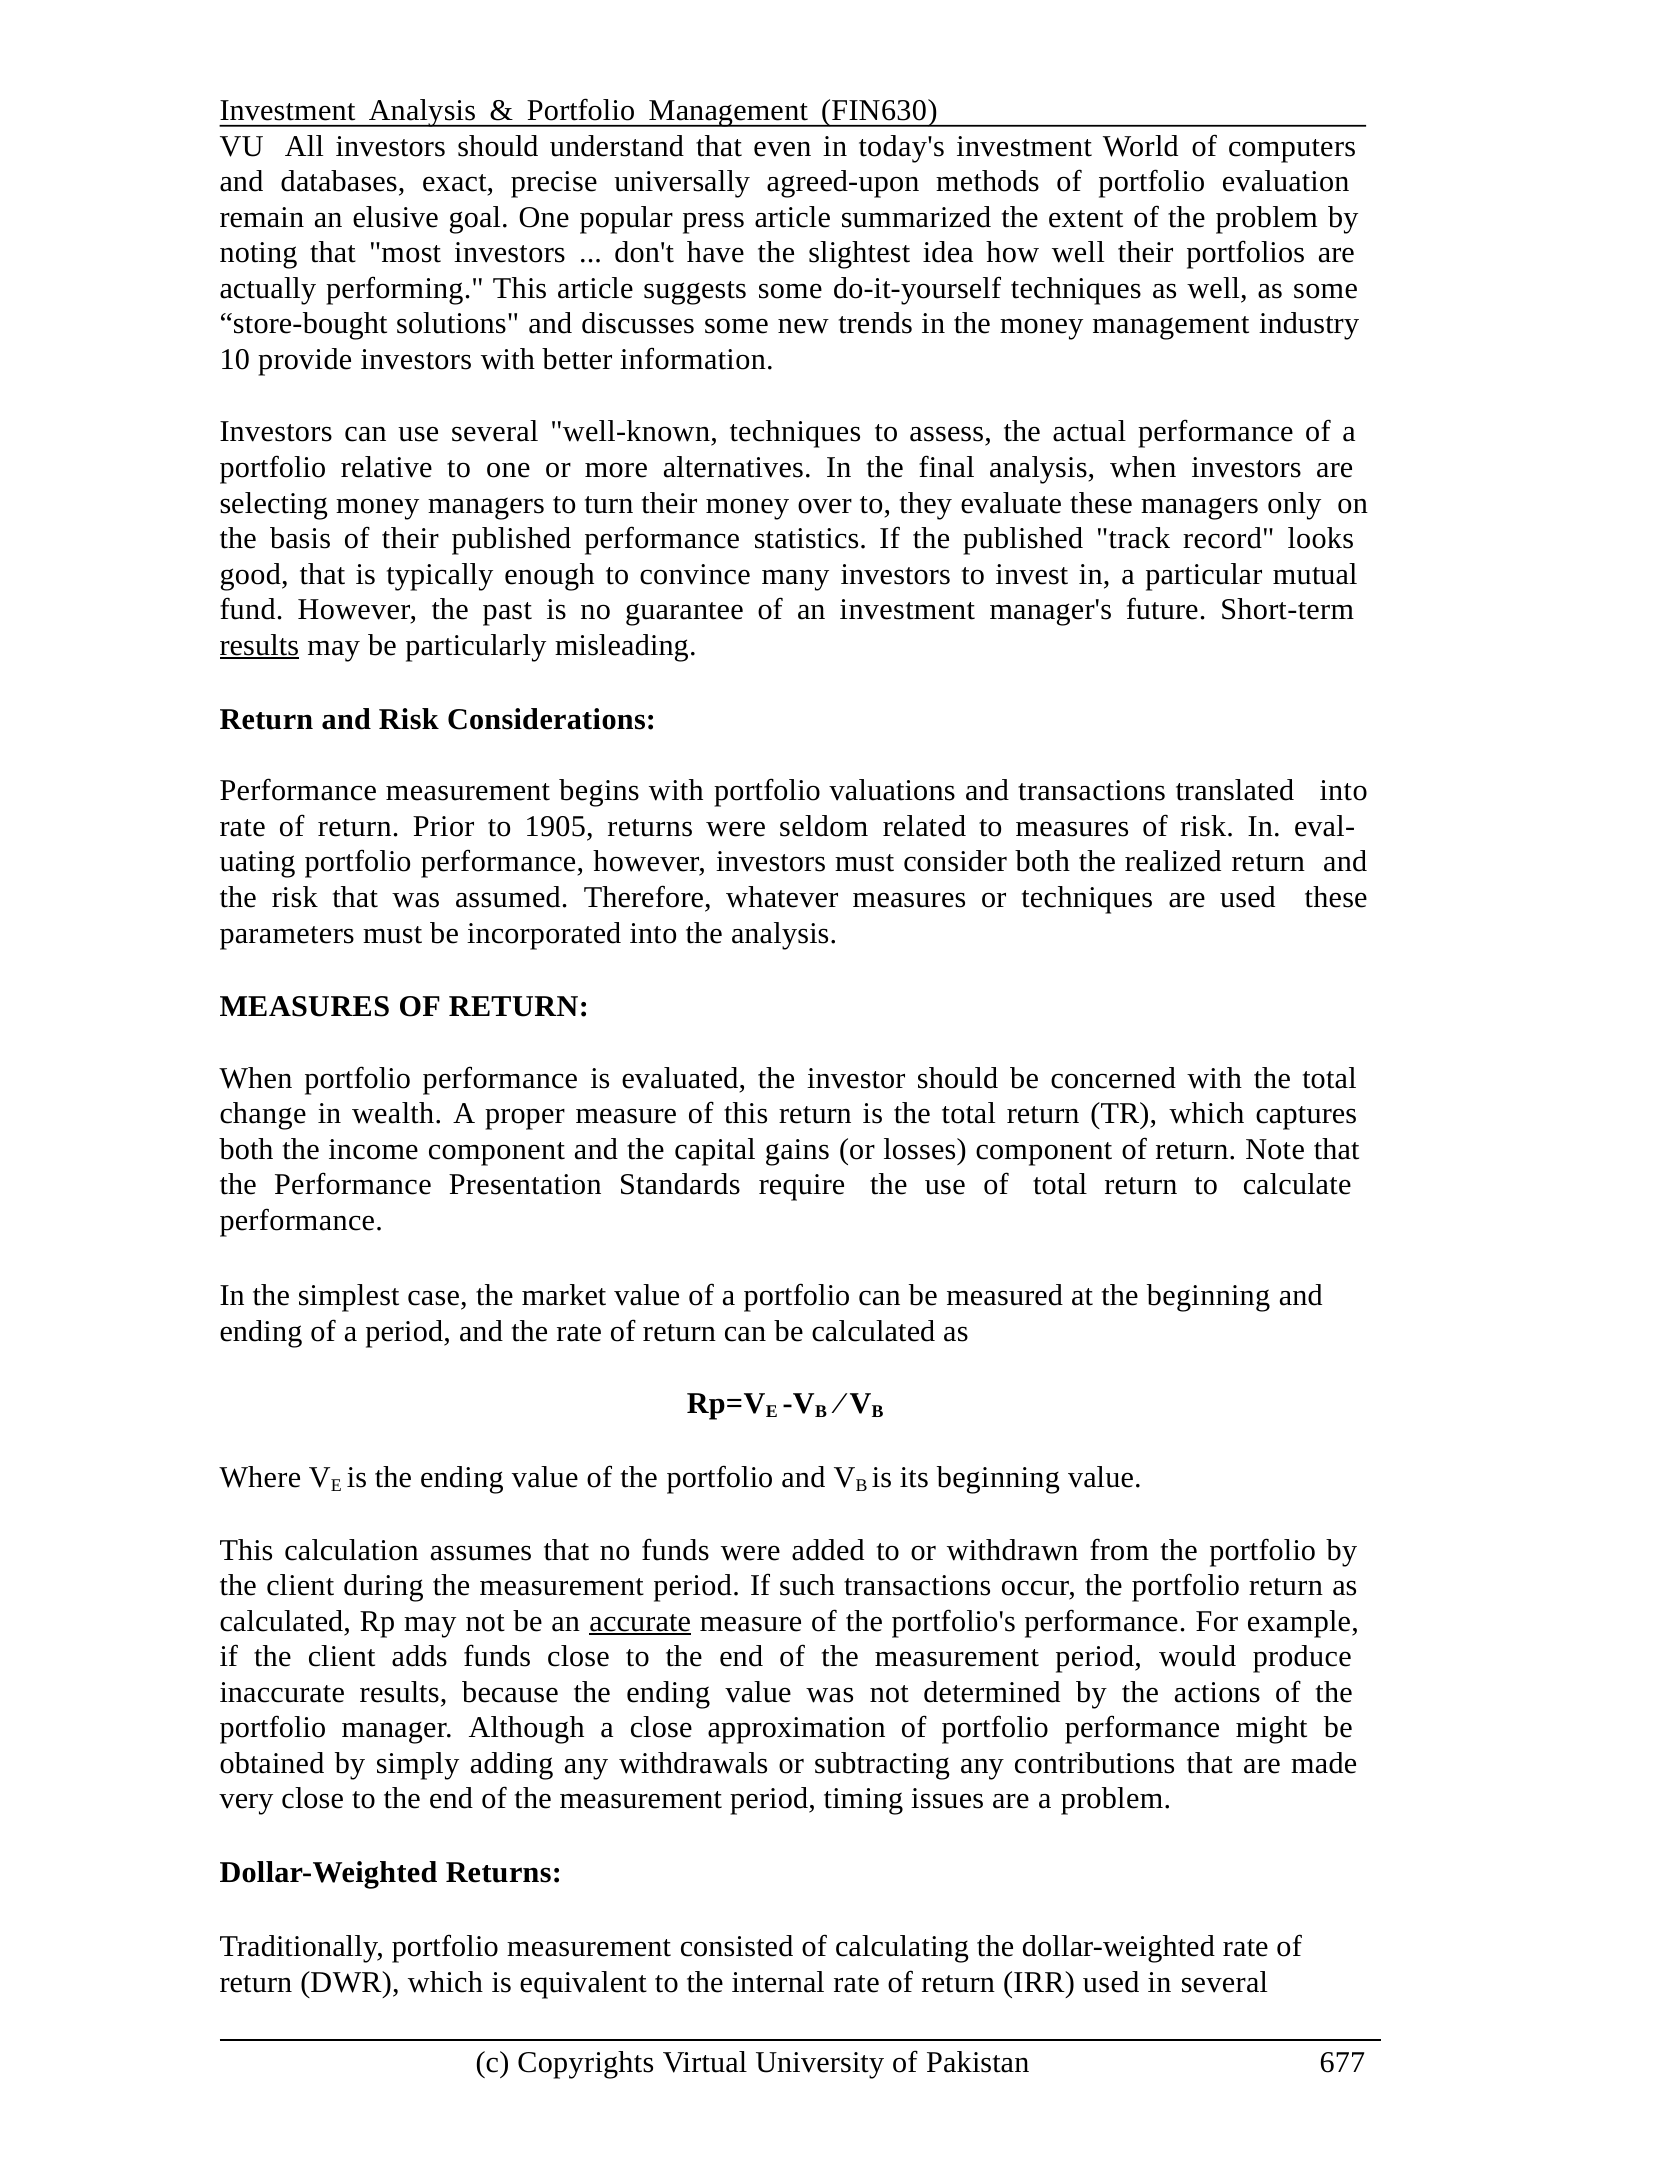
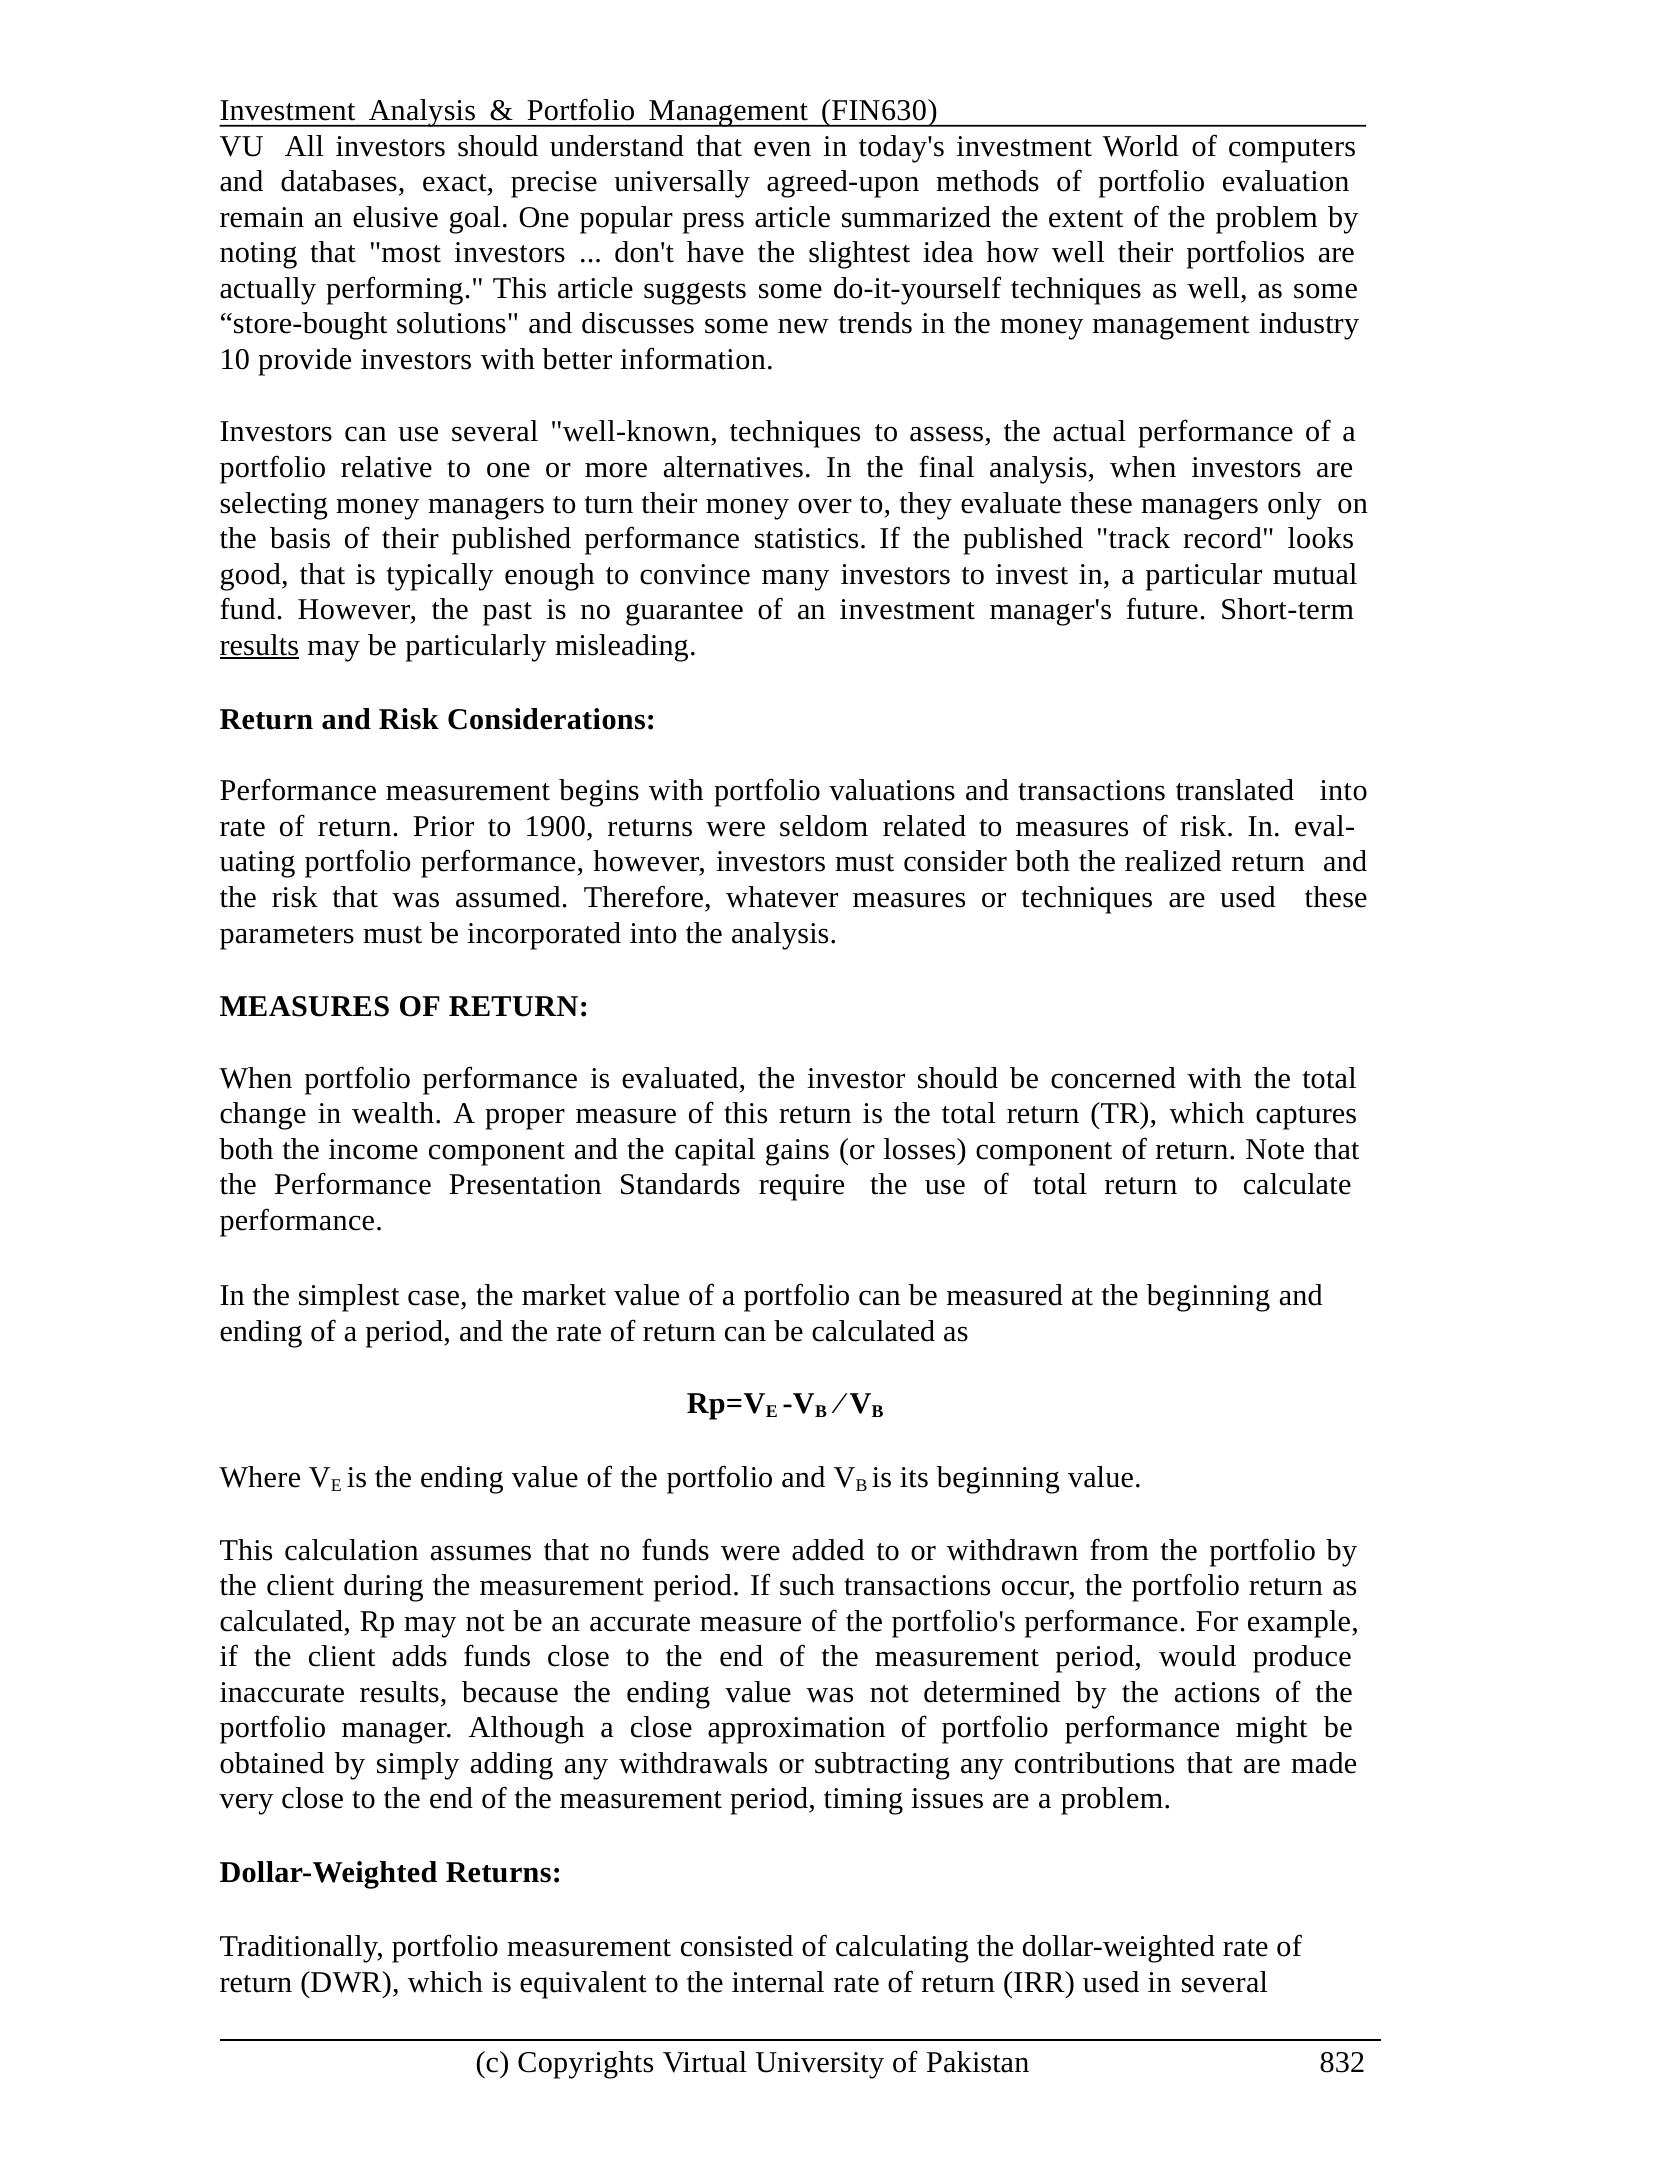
1905: 1905 -> 1900 (559, 826)
accurate underline: present -> none (640, 1621)
677: 677 -> 832 (1342, 2063)
